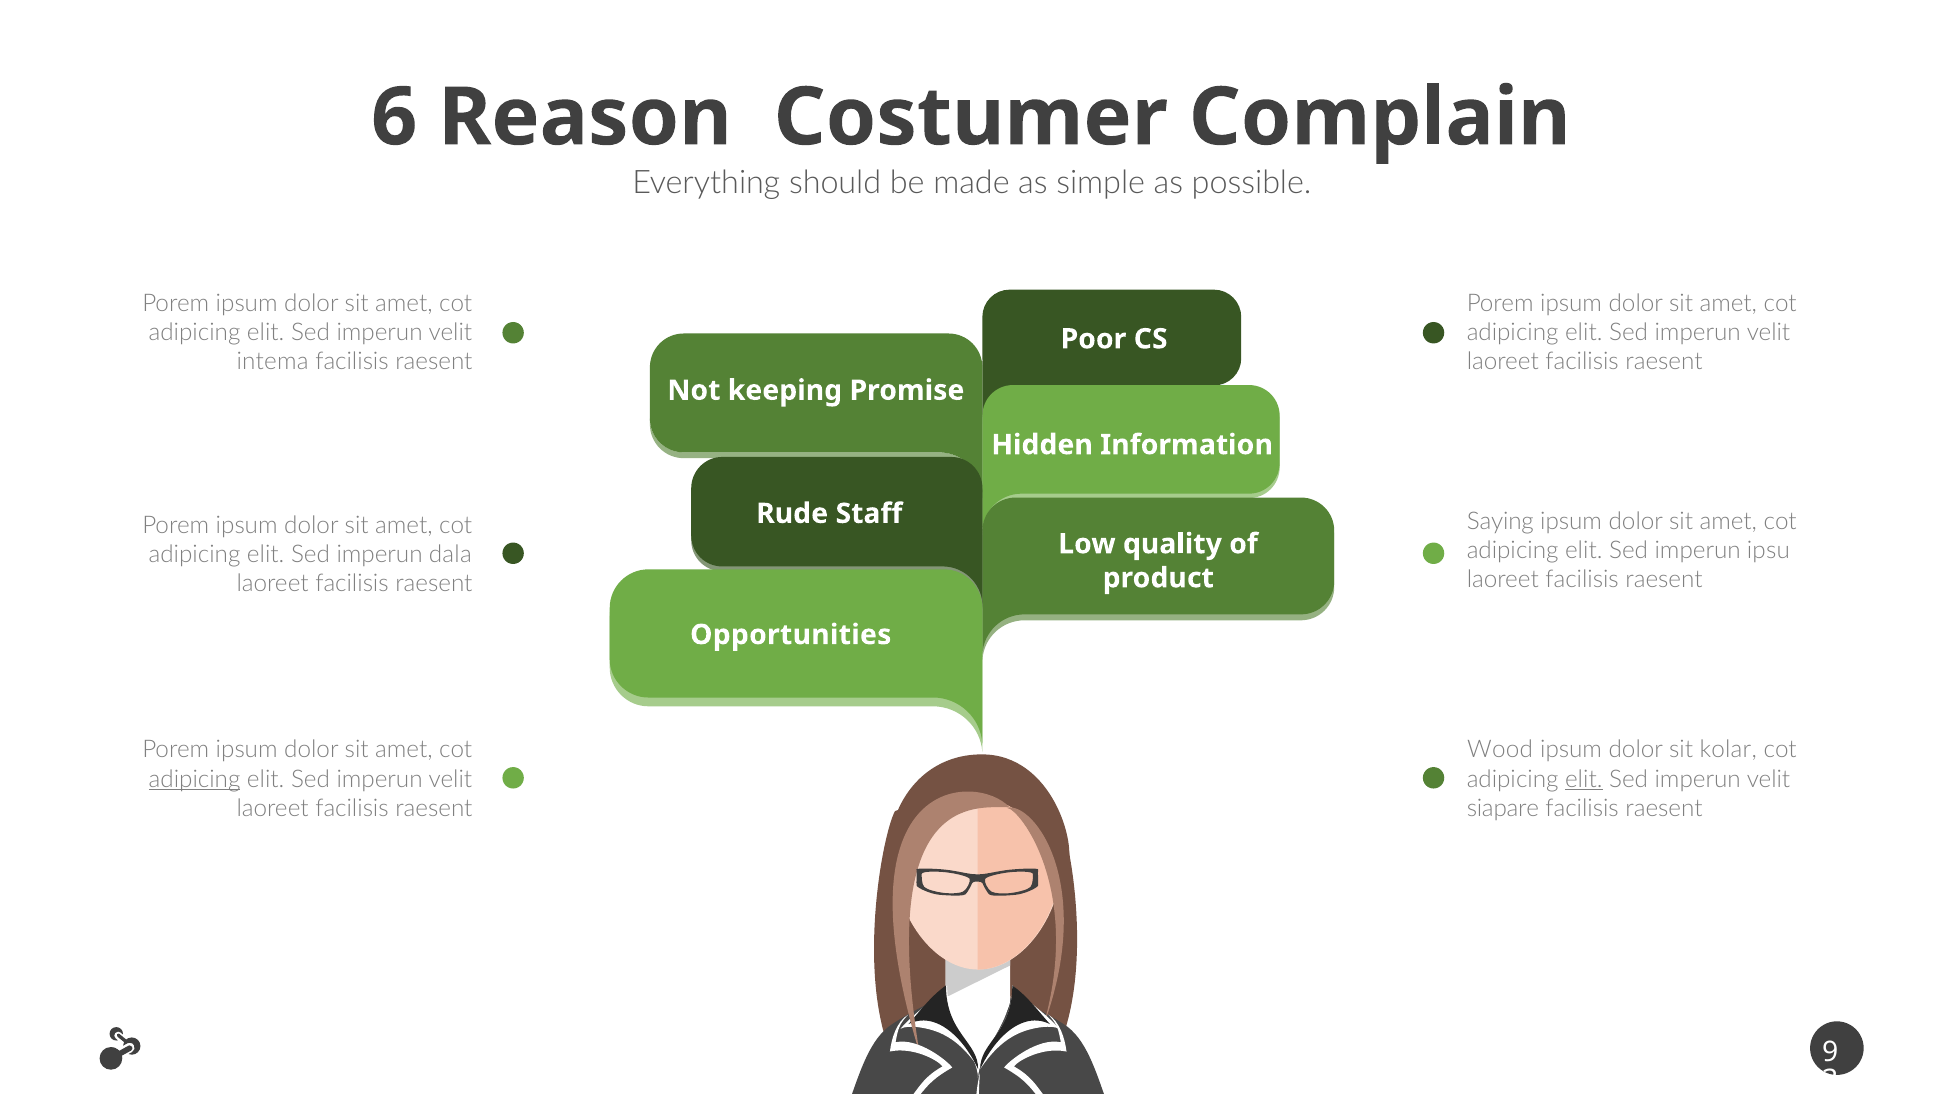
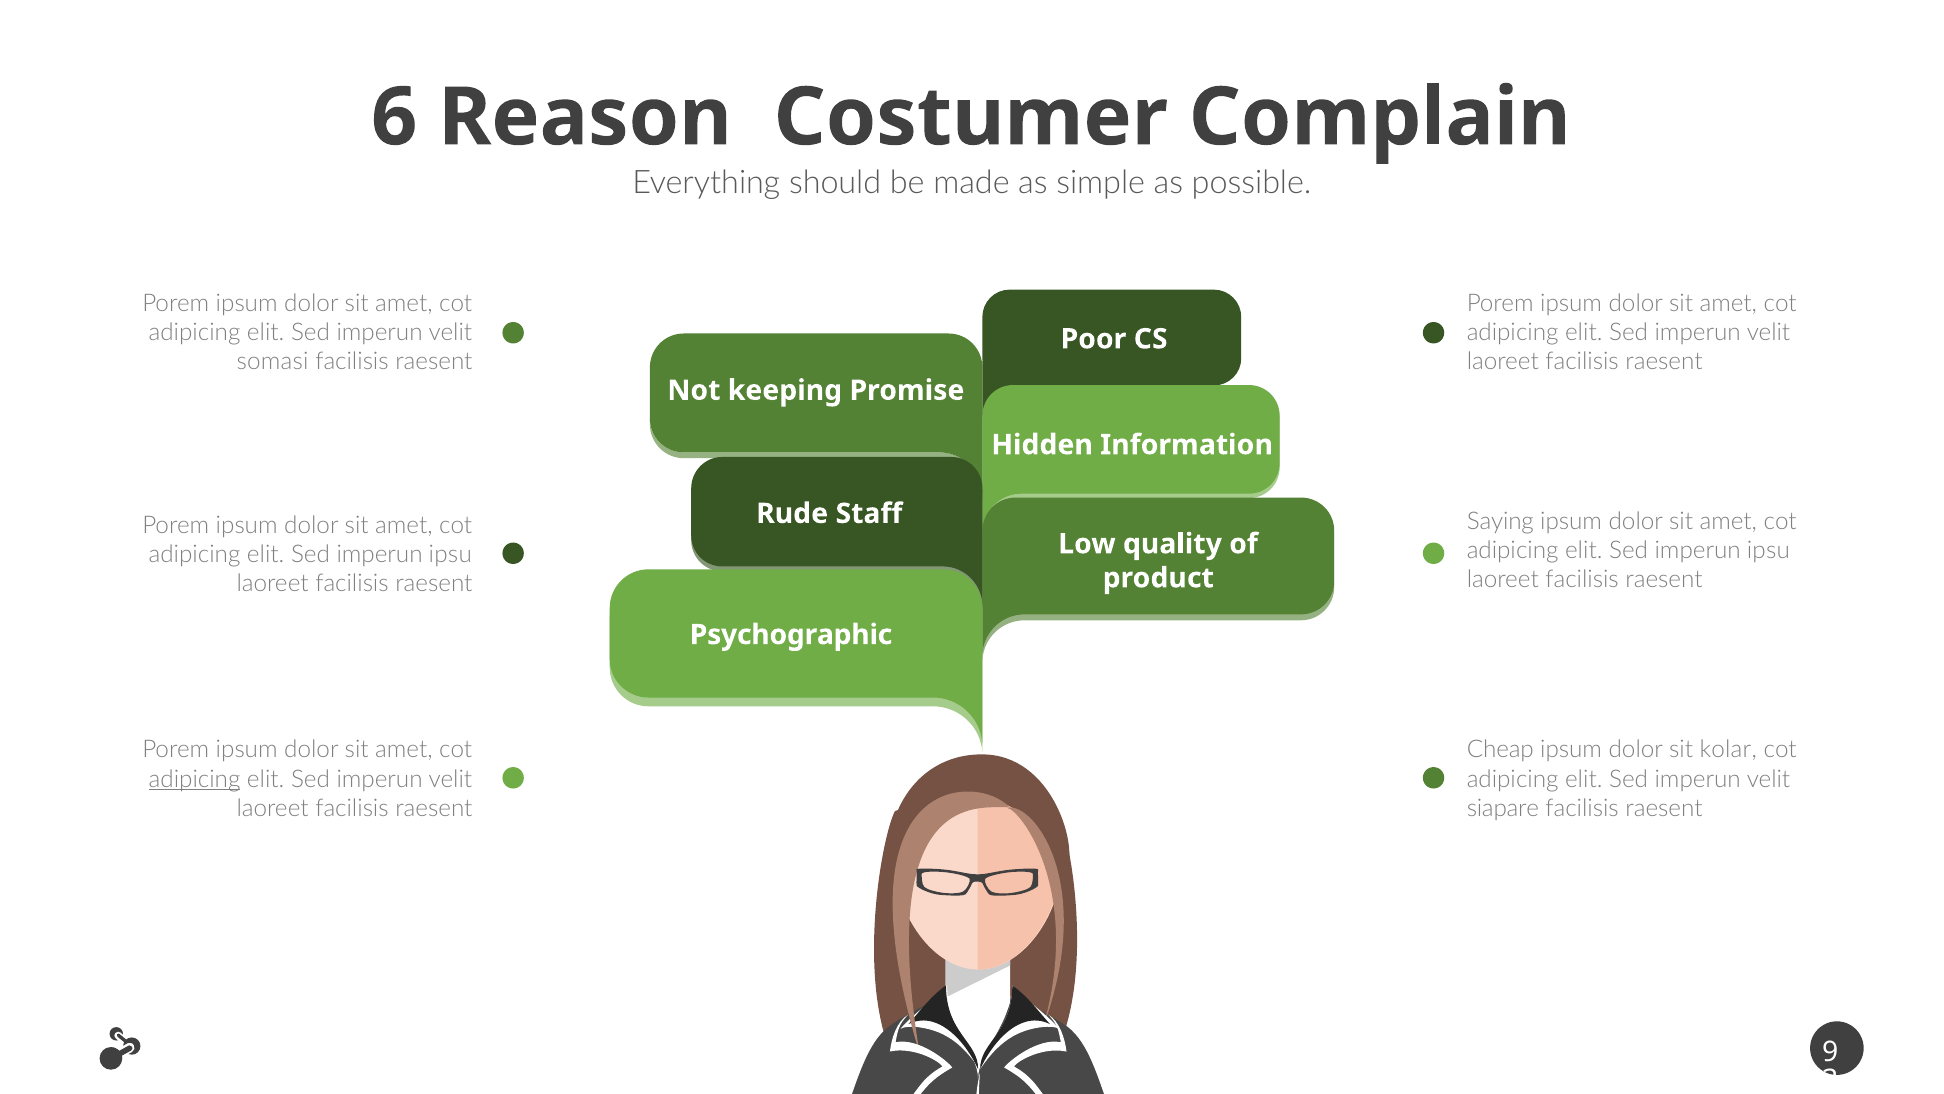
intema: intema -> somasi (273, 361)
dala: dala -> ipsu (450, 554)
Opportunities: Opportunities -> Psychographic (791, 635)
Wood: Wood -> Cheap (1500, 750)
elit underline: present -> none (1584, 779)
